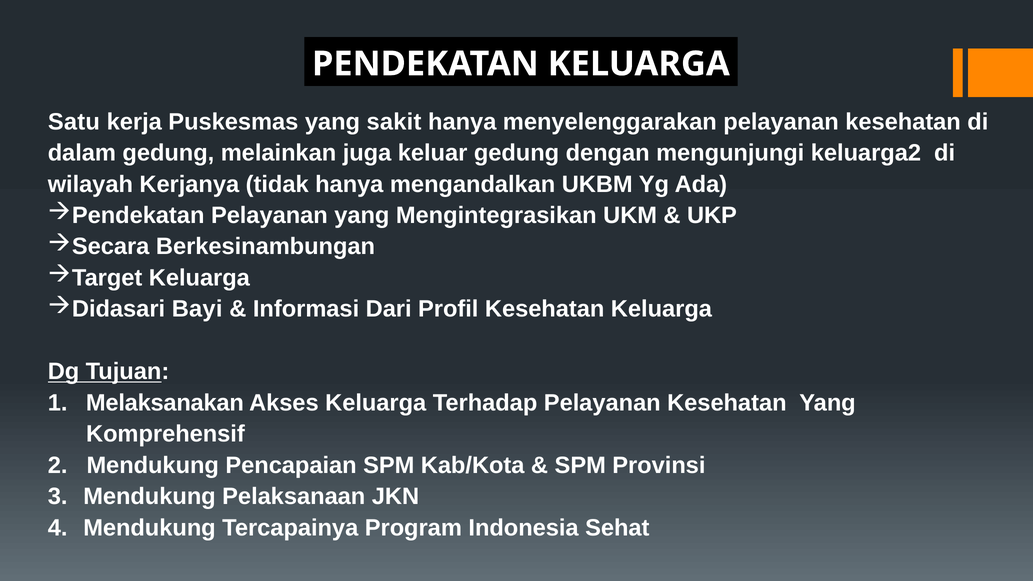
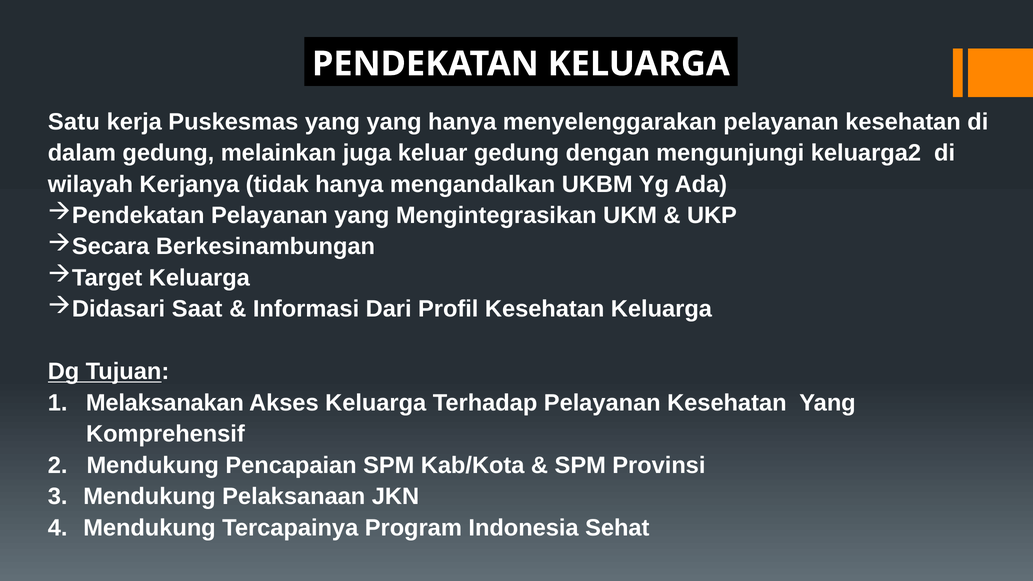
yang sakit: sakit -> yang (394, 122)
Bayi: Bayi -> Saat (197, 309)
